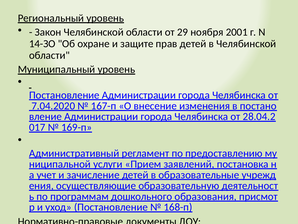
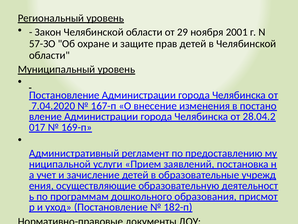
14-ЗО: 14-ЗО -> 57-ЗО (42, 44)
168-п: 168-п -> 182-п (178, 207)
